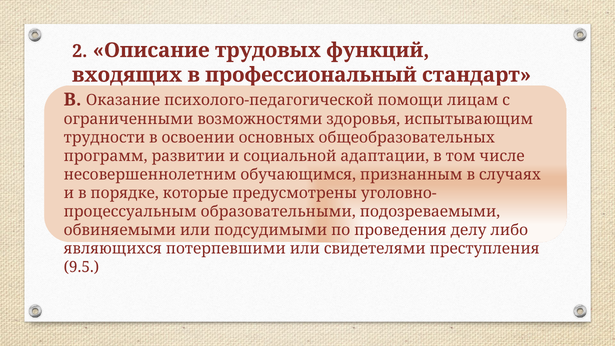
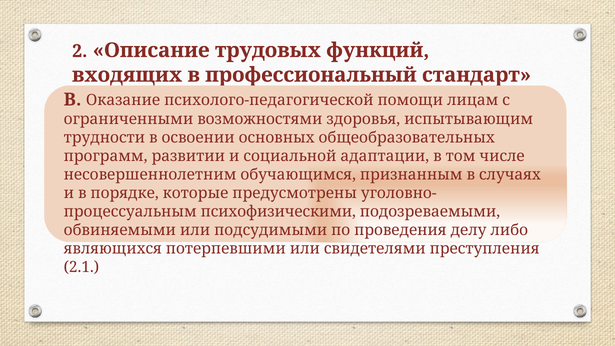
образовательными: образовательными -> психофизическими (278, 212)
9.5: 9.5 -> 2.1 (81, 267)
